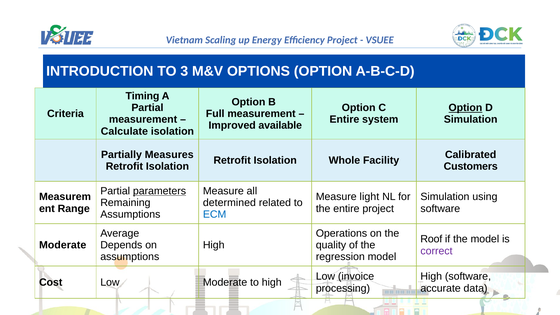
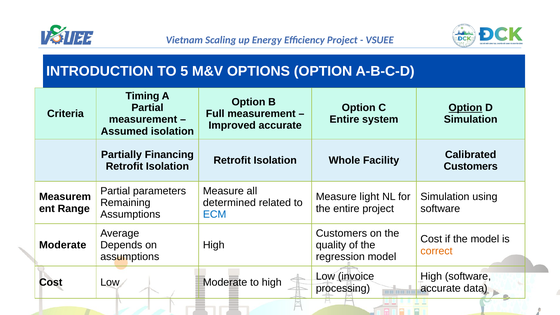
3: 3 -> 5 (184, 71)
Improved available: available -> accurate (280, 125)
Calculate: Calculate -> Assumed (124, 131)
Measures: Measures -> Financing (169, 155)
parameters underline: present -> none (159, 191)
Operations: Operations -> Customers (341, 233)
Roof: Roof -> Cost (431, 239)
correct colour: purple -> orange (436, 251)
